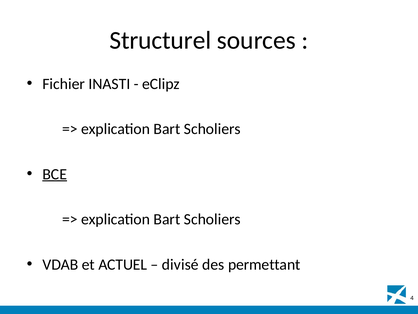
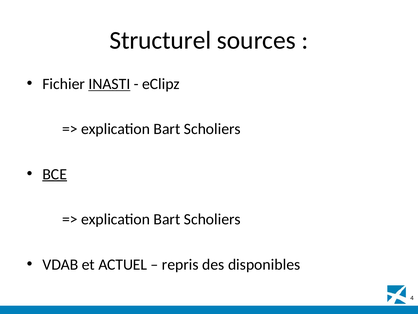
INASTI underline: none -> present (109, 84)
divisé: divisé -> repris (180, 264)
permettant: permettant -> disponibles (264, 264)
